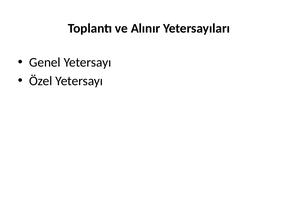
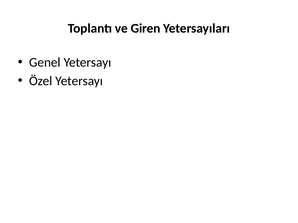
Alınır: Alınır -> Giren (146, 28)
